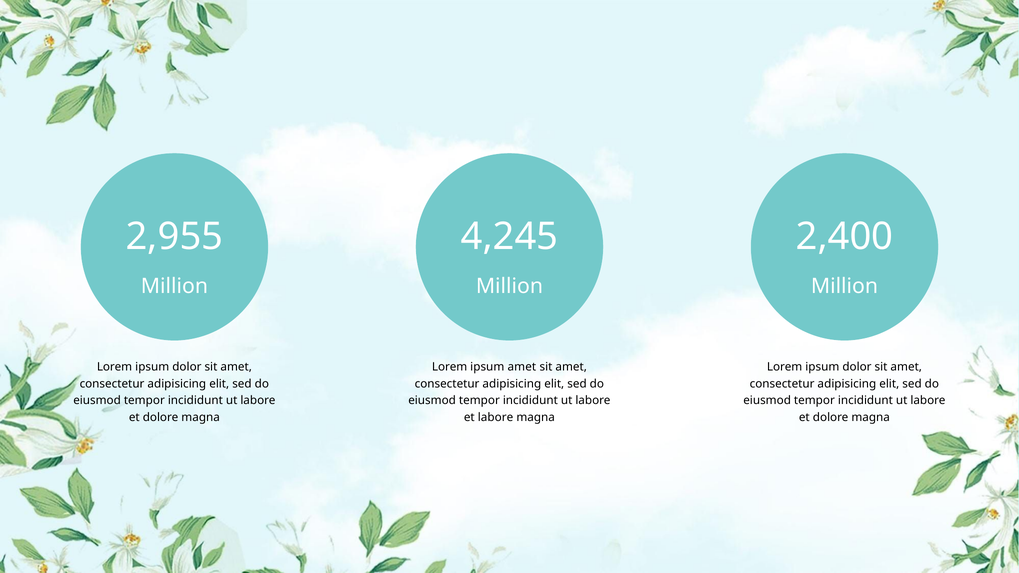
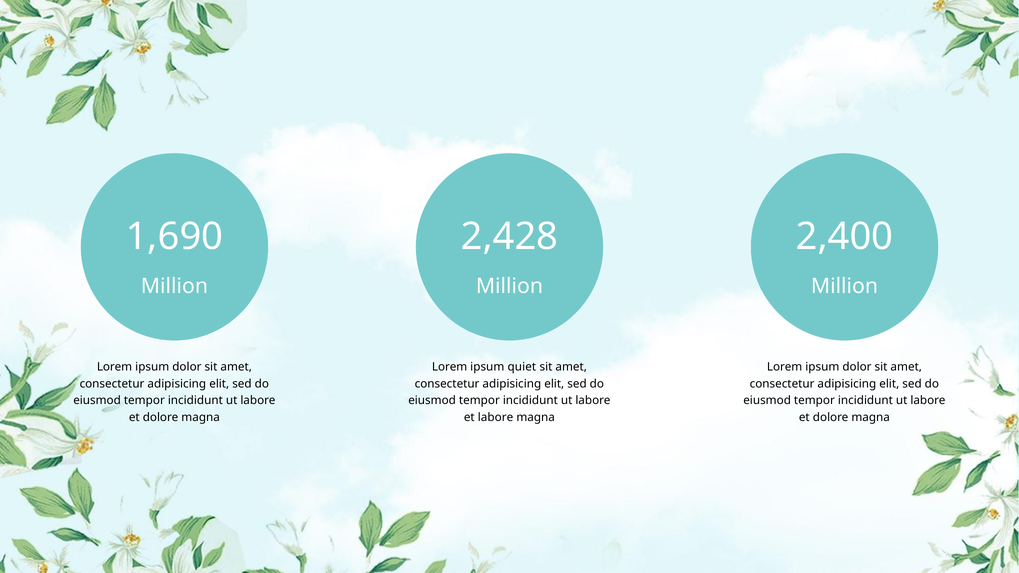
2,955: 2,955 -> 1,690 (174, 237)
4,245: 4,245 -> 2,428 (510, 237)
ipsum amet: amet -> quiet (522, 367)
